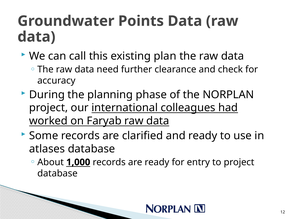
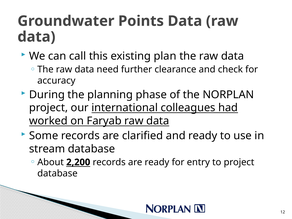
atlases: atlases -> stream (47, 149)
1,000: 1,000 -> 2,200 (78, 162)
